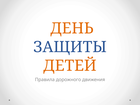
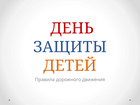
ДЕНЬ colour: orange -> red (72, 28)
